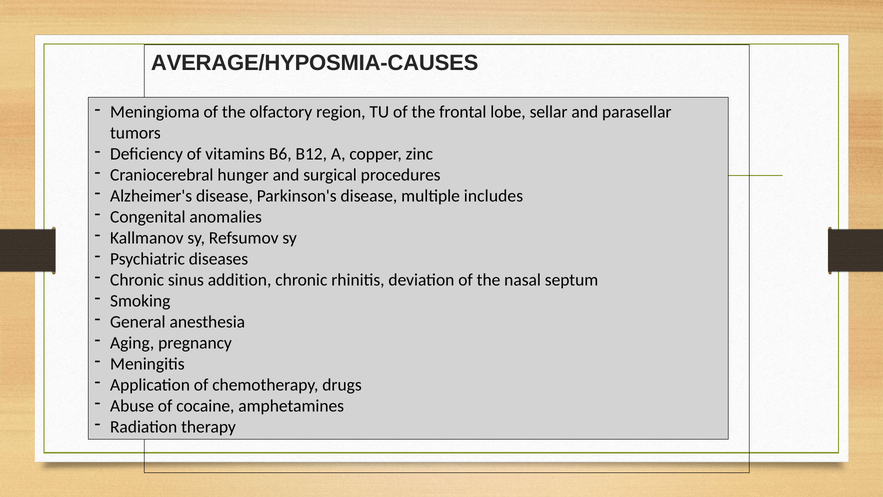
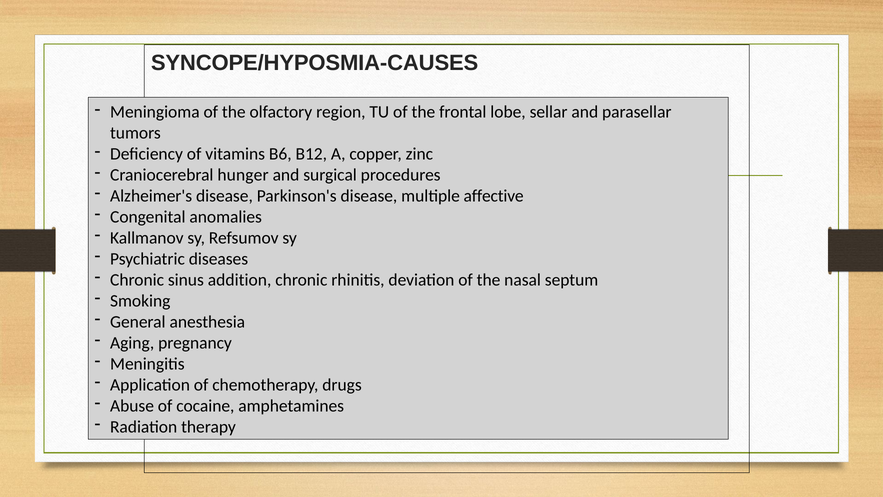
AVERAGE/HYPOSMIA-CAUSES: AVERAGE/HYPOSMIA-CAUSES -> SYNCOPE/HYPOSMIA-CAUSES (315, 63)
includes: includes -> affective (494, 196)
